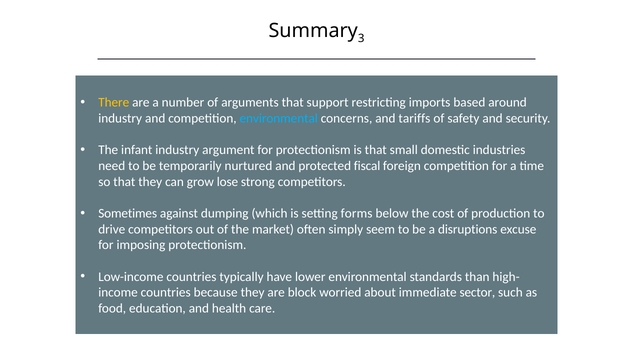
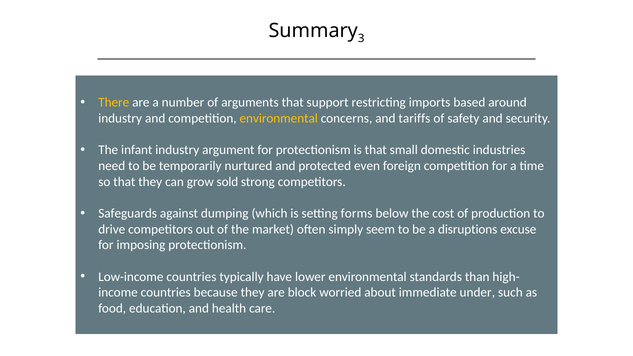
environmental colour: light blue -> yellow (279, 118)
fiscal: fiscal -> even (367, 166)
lose: lose -> sold (227, 182)
Sometimes: Sometimes -> Safeguards (128, 213)
sector: sector -> under (477, 293)
